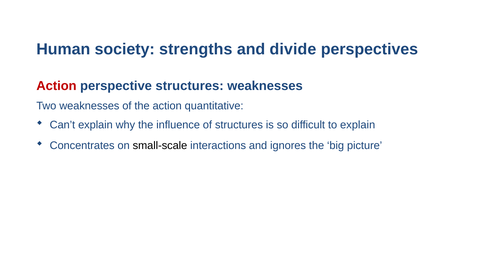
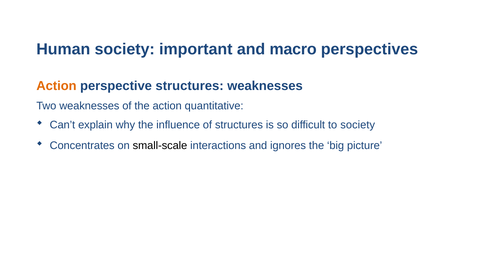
strengths: strengths -> important (196, 49)
divide: divide -> macro (293, 49)
Action colour: red -> orange (56, 86)
to explain: explain -> society (358, 125)
